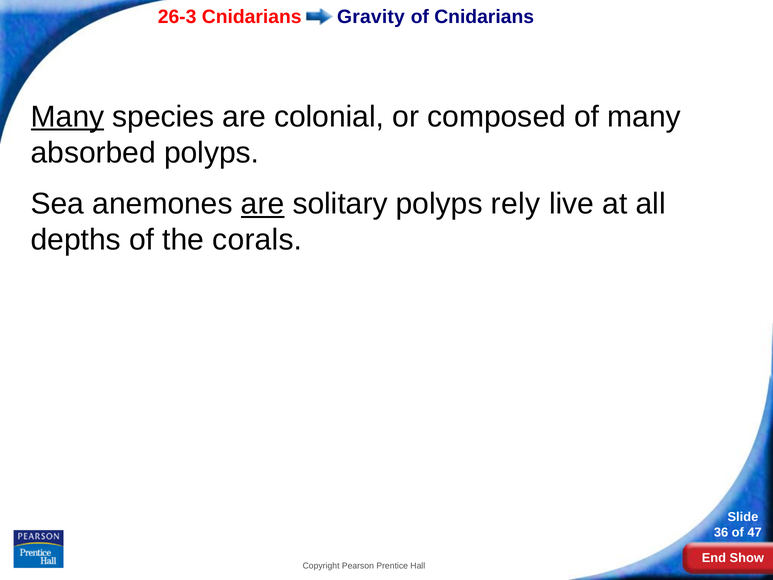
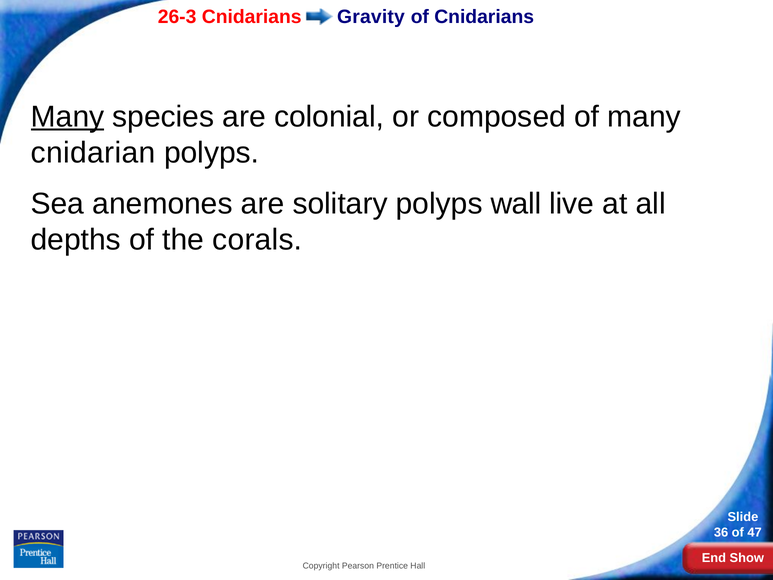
absorbed: absorbed -> cnidarian (93, 153)
are underline: present -> none (263, 204)
rely: rely -> wall (516, 204)
